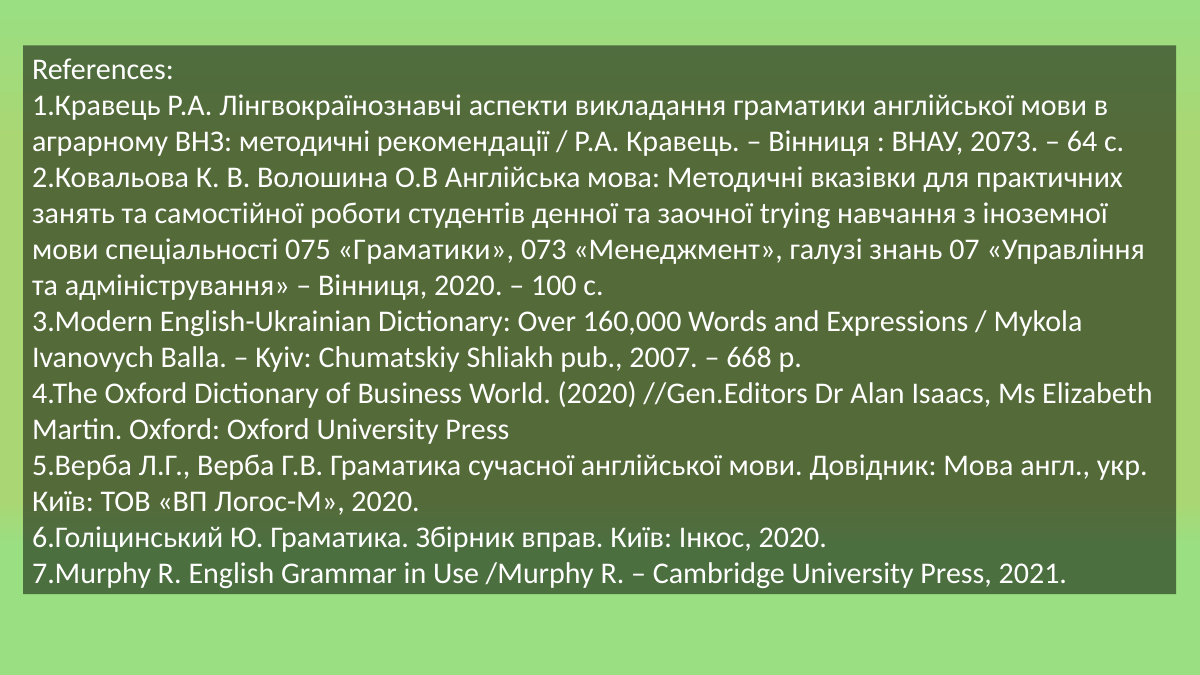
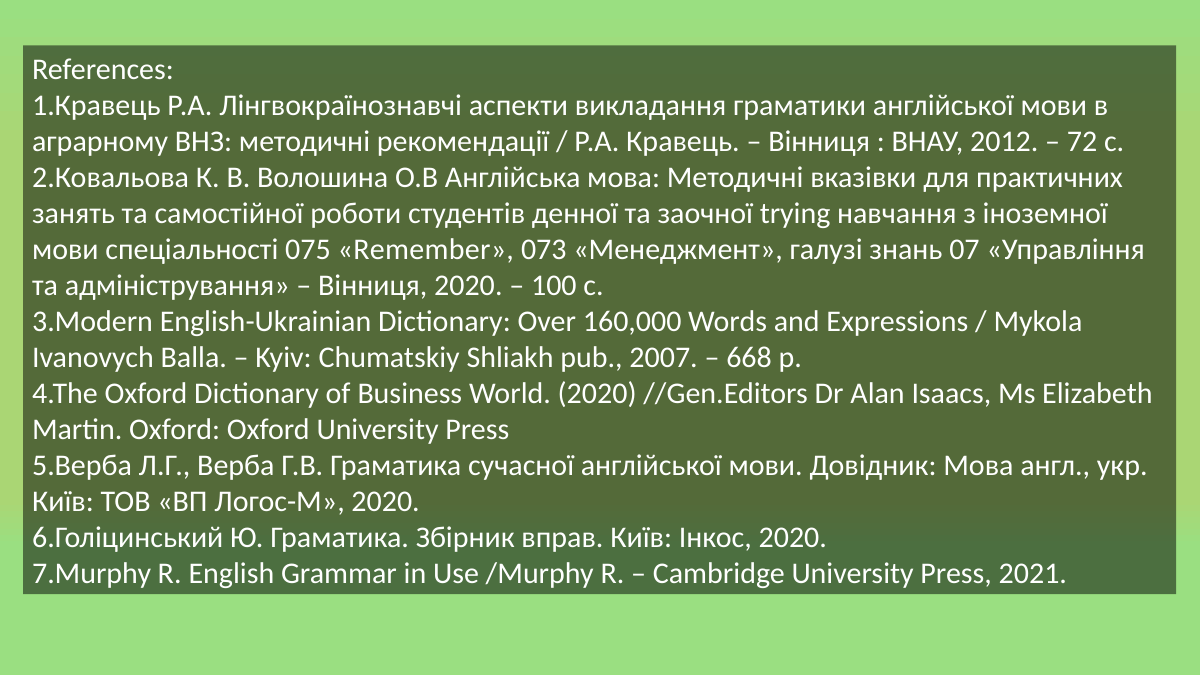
2073: 2073 -> 2012 (1004, 142)
64: 64 -> 72 (1082, 142)
075 Граматики: Граматики -> Remember (426, 250)
